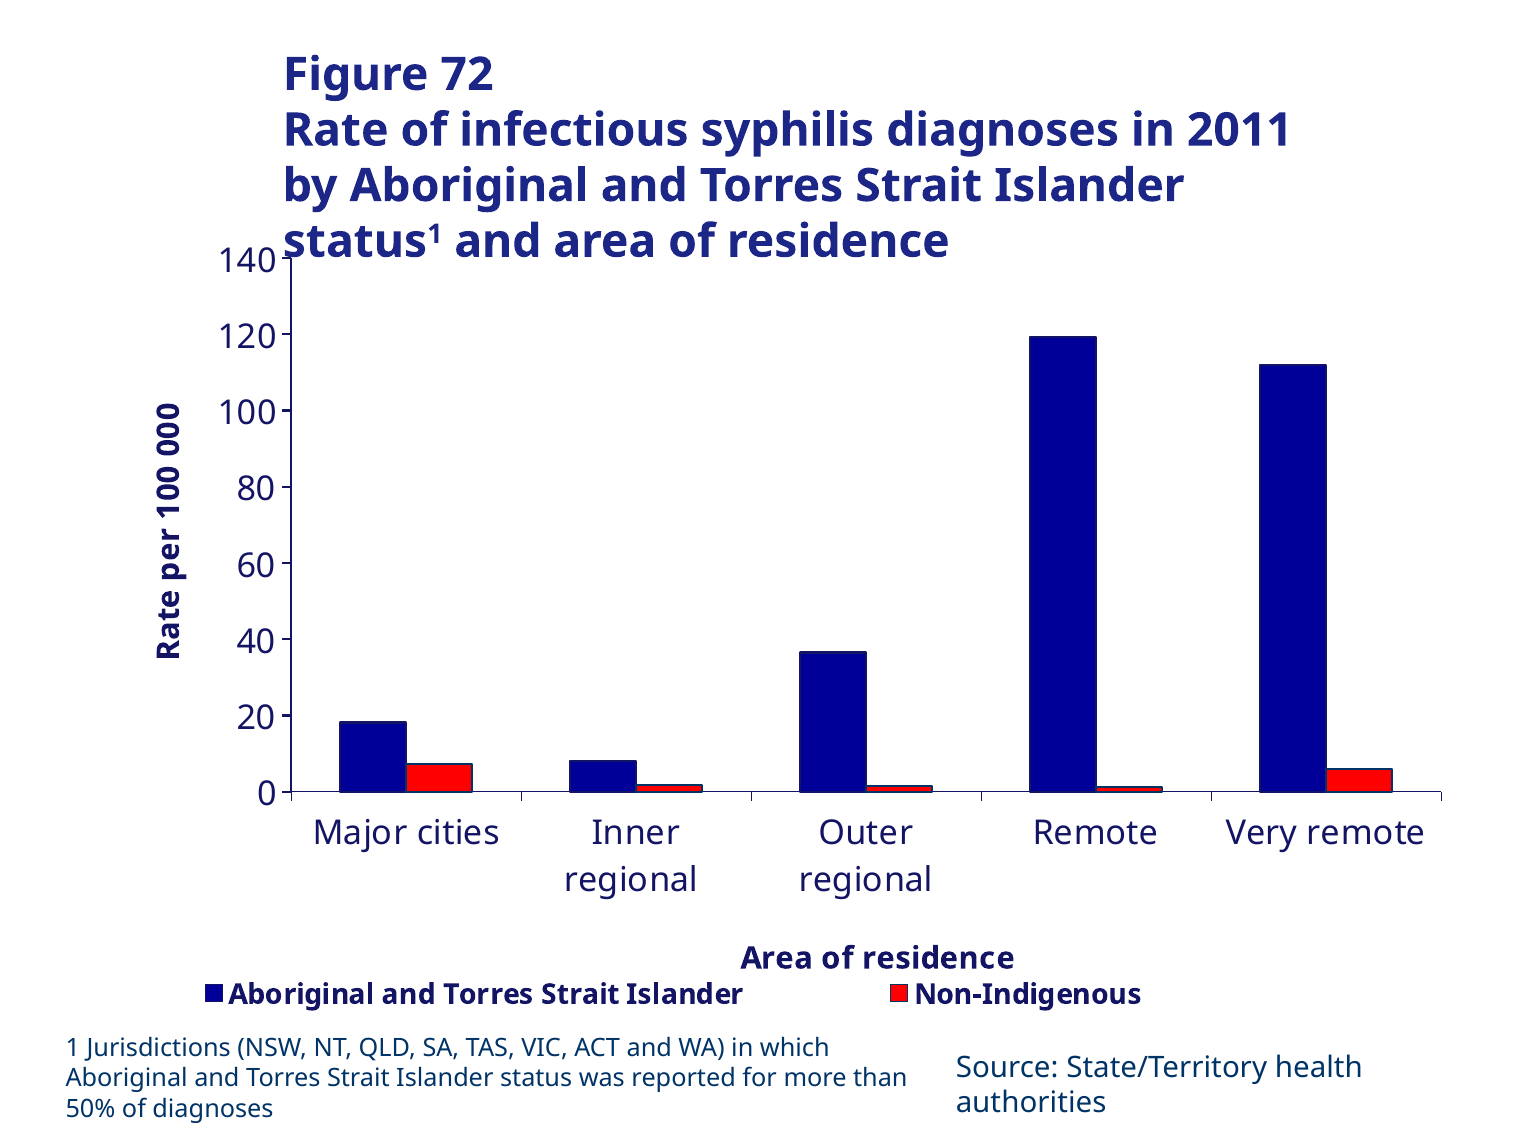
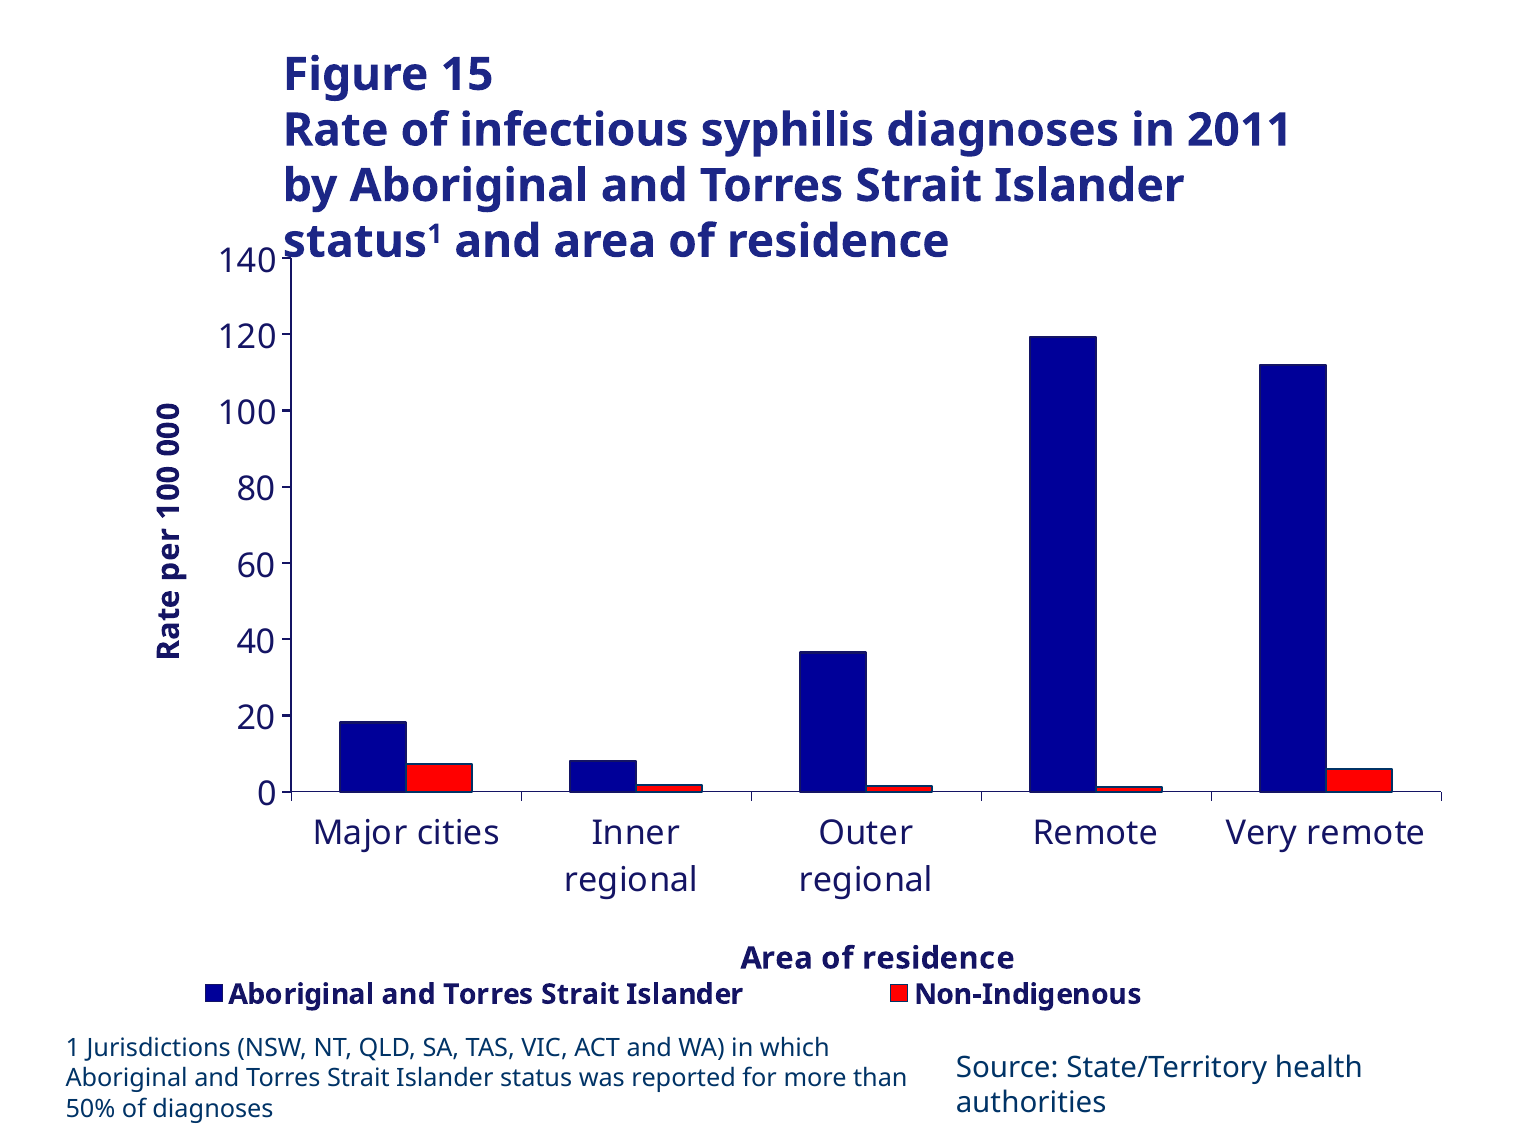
72: 72 -> 15 (467, 75)
